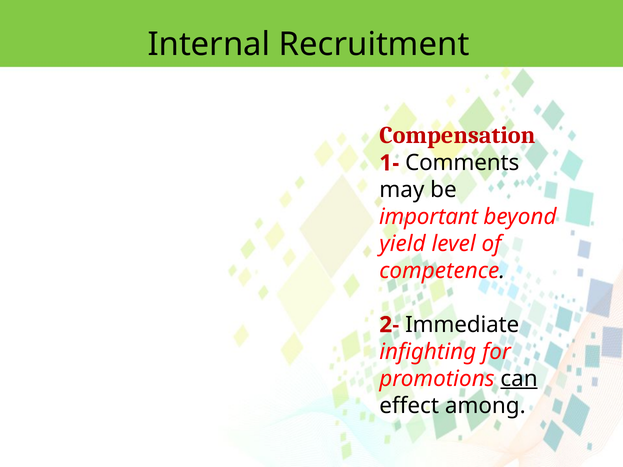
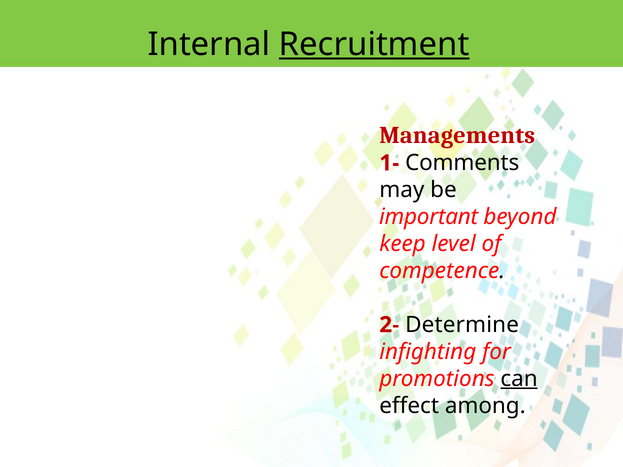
Recruitment underline: none -> present (374, 44)
Compensation: Compensation -> Managements (457, 135)
yield: yield -> keep (403, 244)
Immediate: Immediate -> Determine (462, 325)
